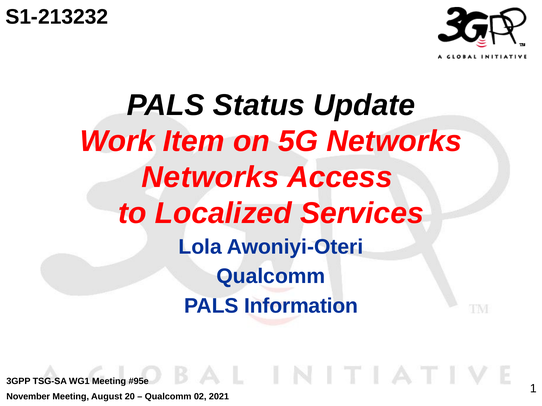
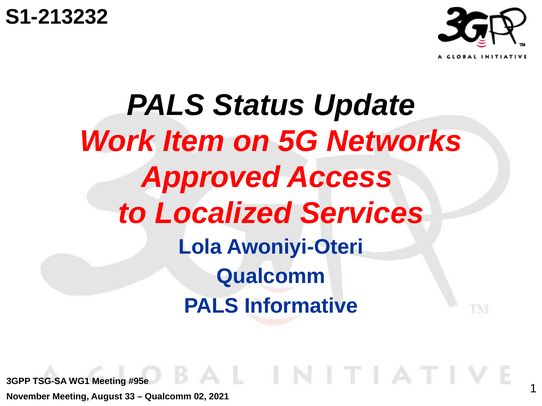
Networks: Networks -> Approved (211, 178)
Information: Information -> Informative (301, 306)
20: 20 -> 33 (130, 397)
